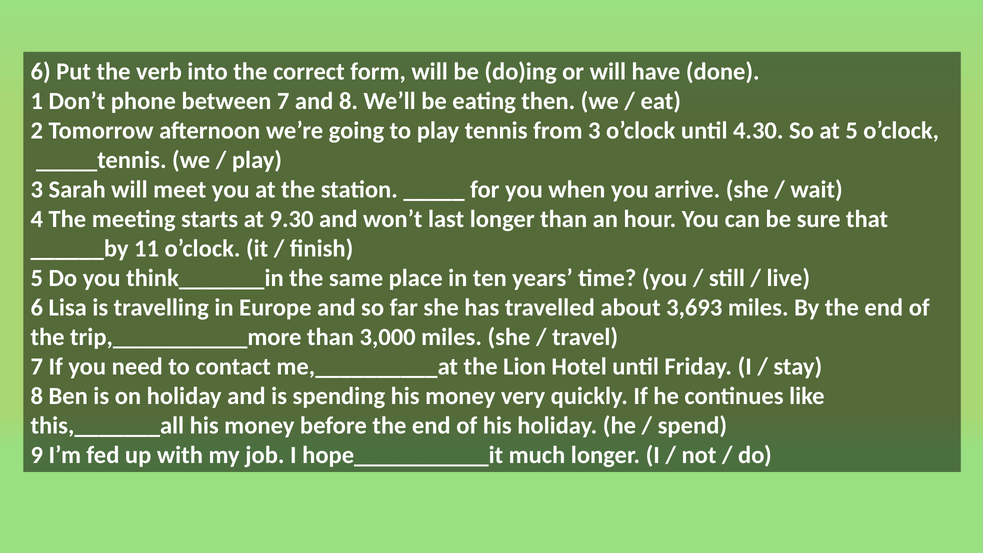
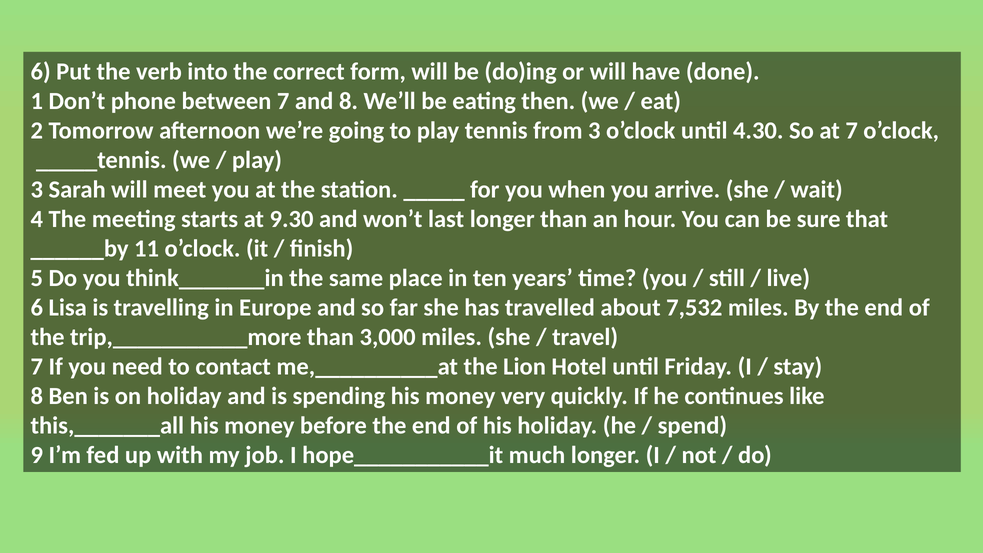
at 5: 5 -> 7 (852, 131)
3,693: 3,693 -> 7,532 (694, 308)
